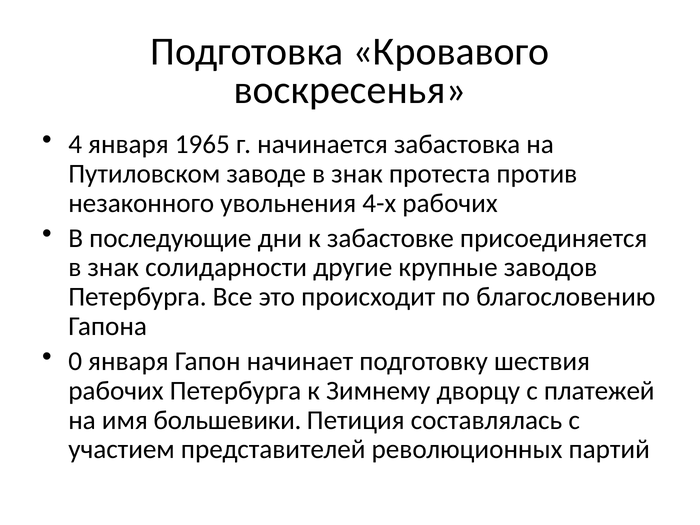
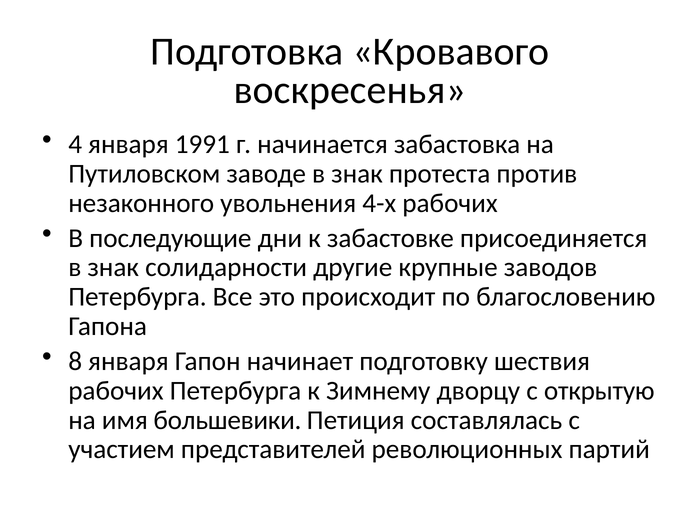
1965: 1965 -> 1991 (202, 144)
0: 0 -> 8 (75, 361)
платежей: платежей -> открытую (599, 391)
